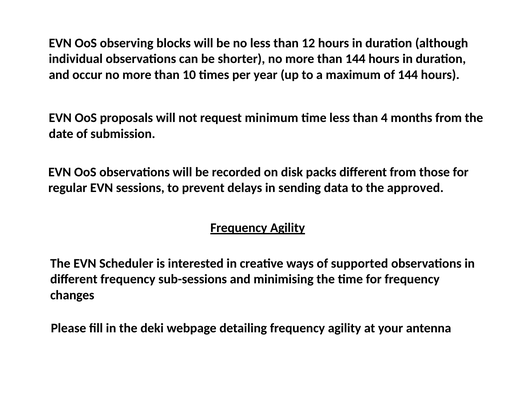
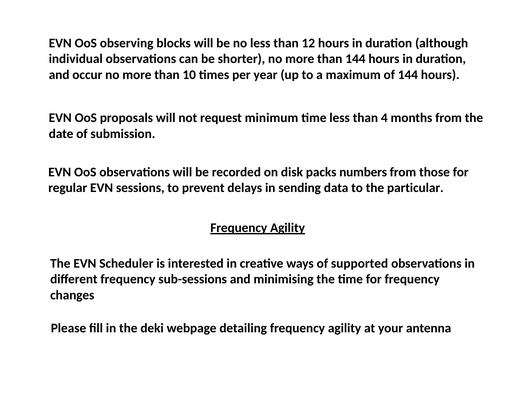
packs different: different -> numbers (363, 172)
approved: approved -> particular (415, 188)
